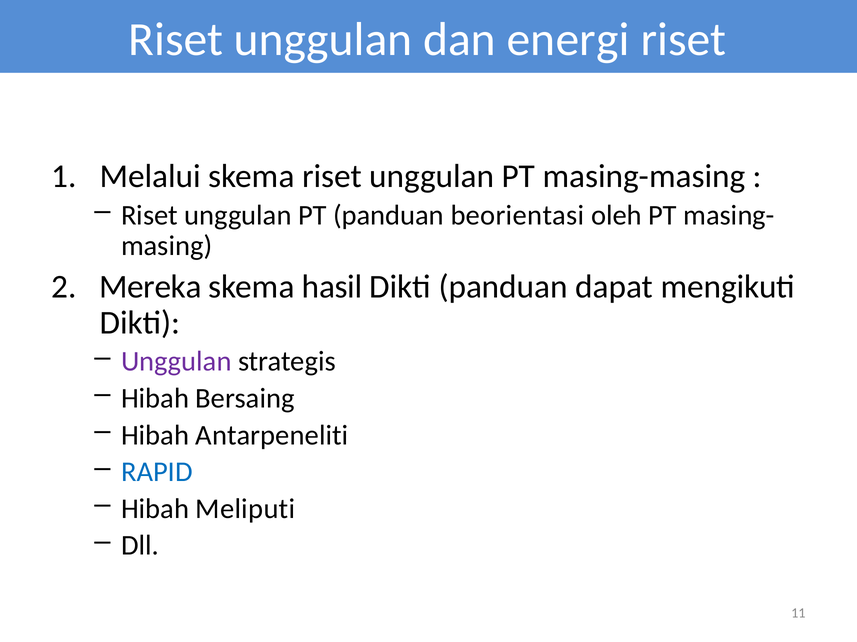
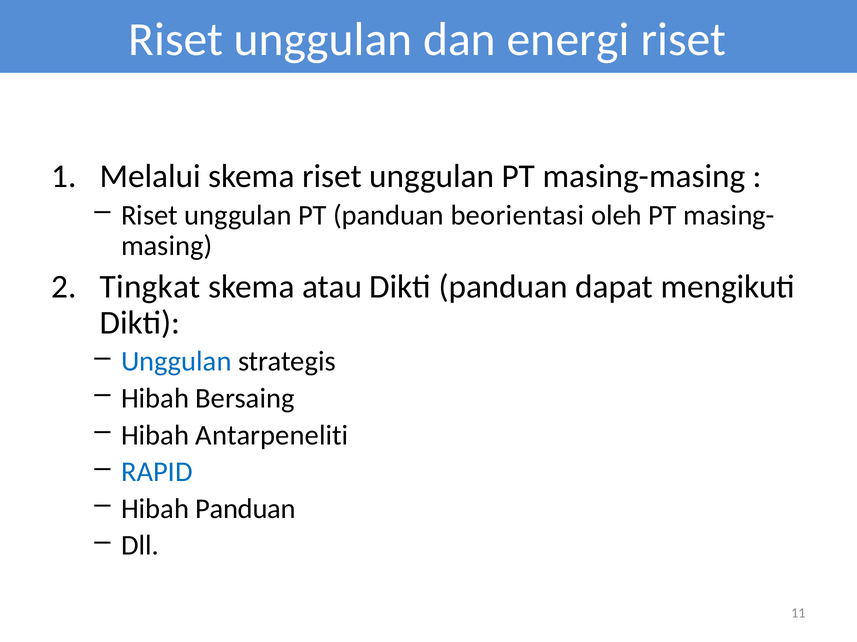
Mereka: Mereka -> Tingkat (150, 287)
hasil: hasil -> atau (332, 287)
Unggulan colour: purple -> blue (176, 362)
Hibah Meliputi: Meliputi -> Panduan (246, 509)
